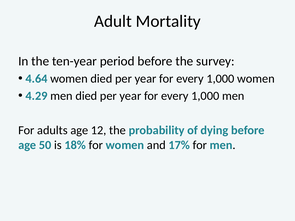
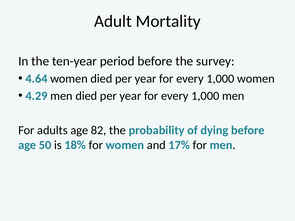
12: 12 -> 82 (99, 130)
